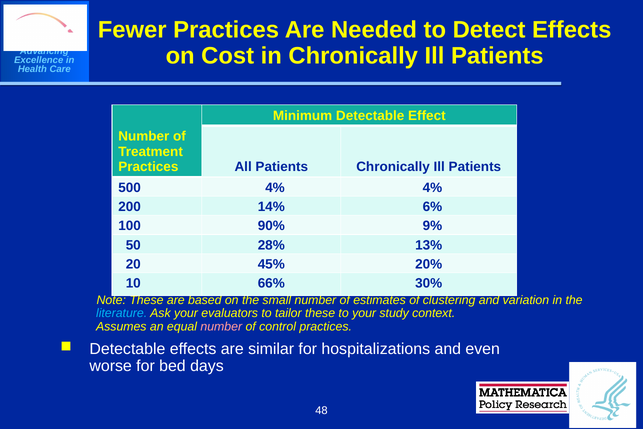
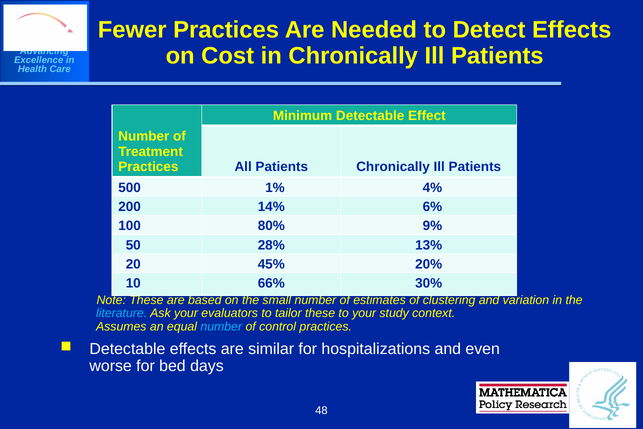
500 4%: 4% -> 1% (275, 188)
90%: 90% -> 80% (271, 226)
number colour: pink -> light blue (221, 326)
